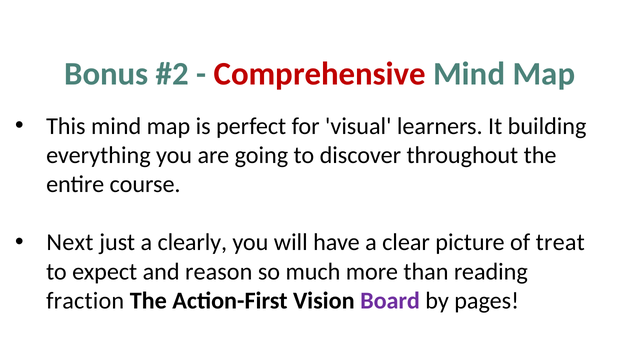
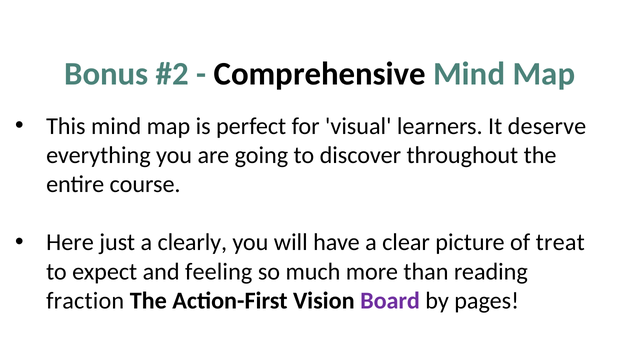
Comprehensive colour: red -> black (320, 74)
building: building -> deserve (547, 126)
Next: Next -> Here (70, 242)
reason: reason -> feeling (219, 271)
